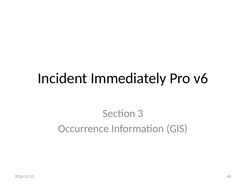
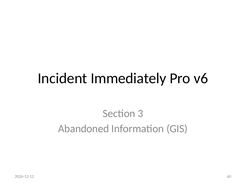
Occurrence: Occurrence -> Abandoned (84, 128)
